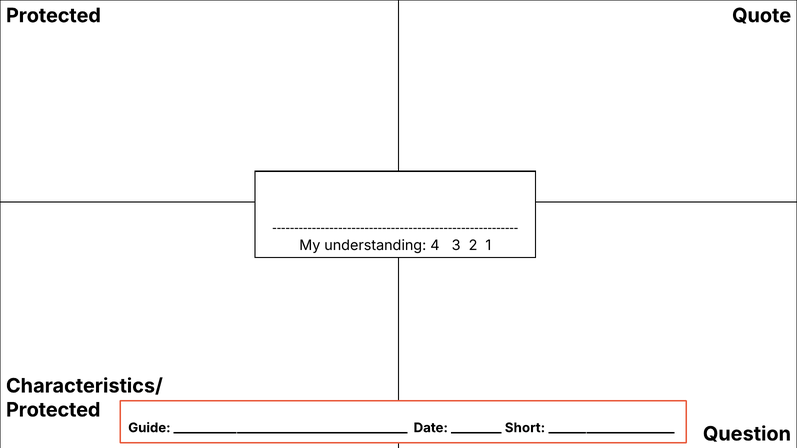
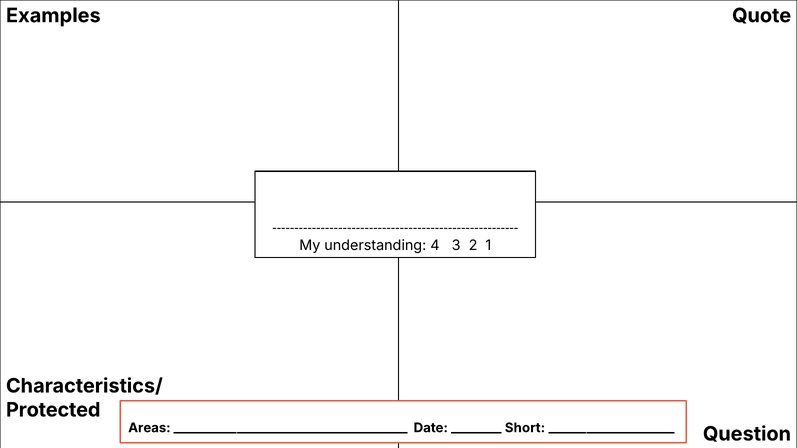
Protected: Protected -> Examples (53, 16)
Guide: Guide -> Areas (149, 428)
